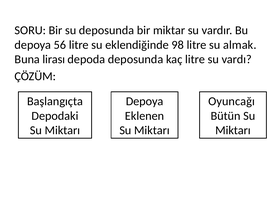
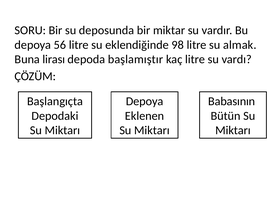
depoda deposunda: deposunda -> başlamıştır (136, 60)
Oyuncağı: Oyuncağı -> Babasının (232, 101)
